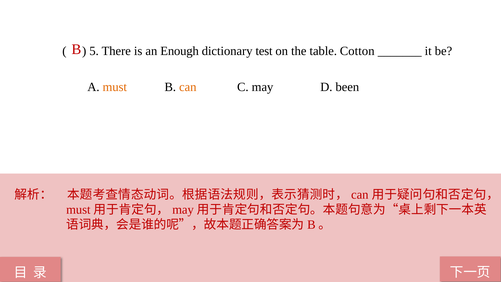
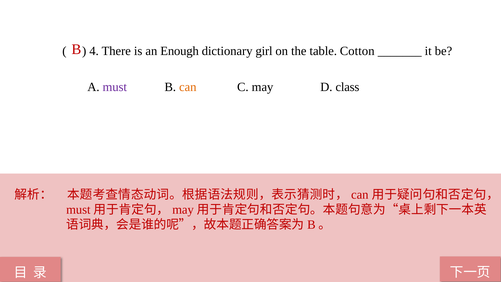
5: 5 -> 4 (94, 51)
test: test -> girl (264, 51)
must colour: orange -> purple (115, 87)
been: been -> class (347, 87)
